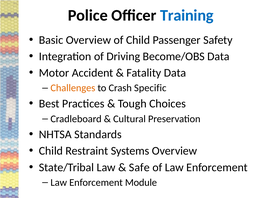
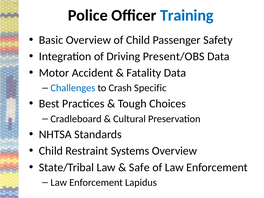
Become/OBS: Become/OBS -> Present/OBS (174, 56)
Challenges colour: orange -> blue (73, 88)
Module: Module -> Lapidus (141, 183)
